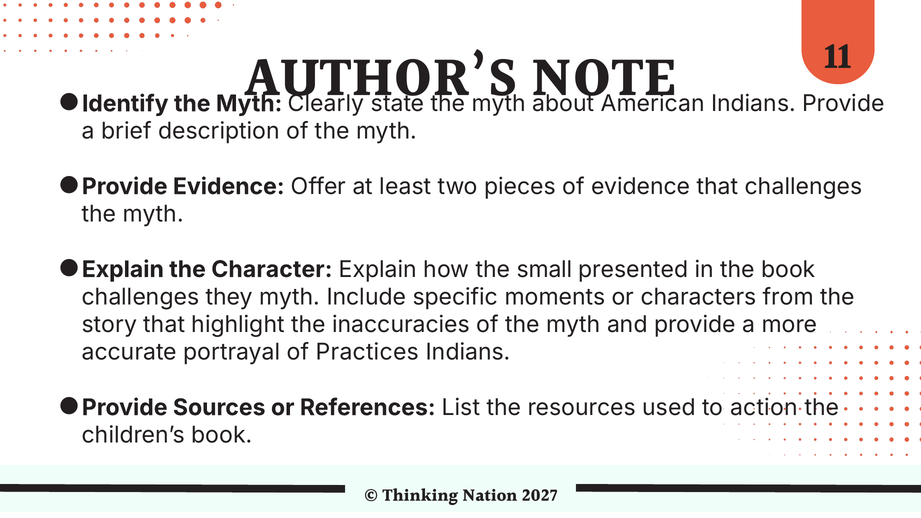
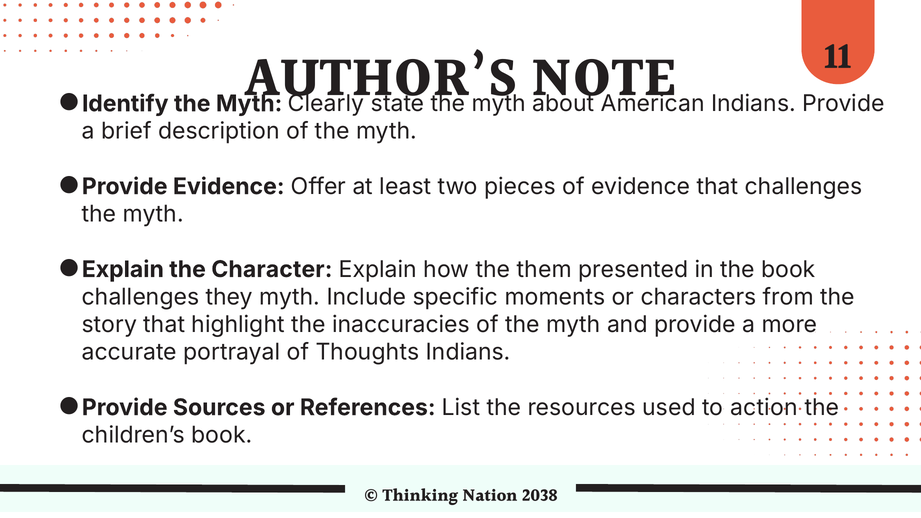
small: small -> them (544, 269)
Practices: Practices -> Thoughts (367, 352)
2027: 2027 -> 2038 (540, 496)
